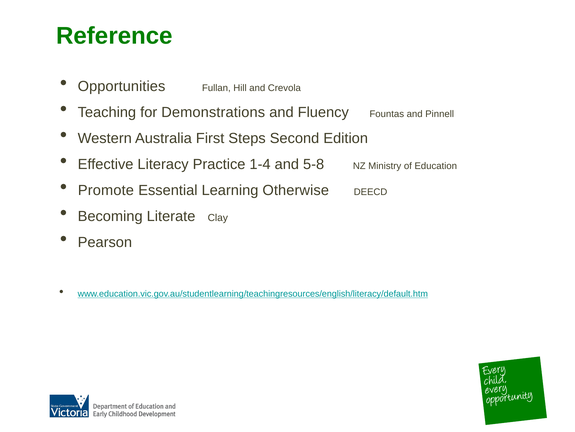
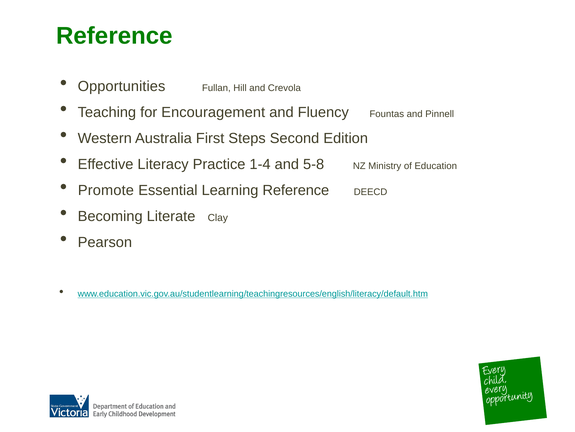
Demonstrations: Demonstrations -> Encouragement (213, 112)
Learning Otherwise: Otherwise -> Reference (296, 190)
